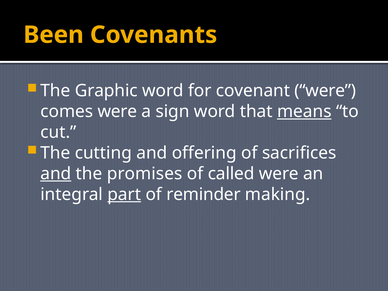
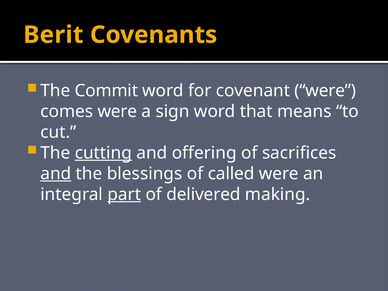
Been: Been -> Berit (53, 35)
Graphic: Graphic -> Commit (106, 91)
means underline: present -> none (304, 111)
cutting underline: none -> present (103, 153)
promises: promises -> blessings (145, 174)
reminder: reminder -> delivered (203, 194)
